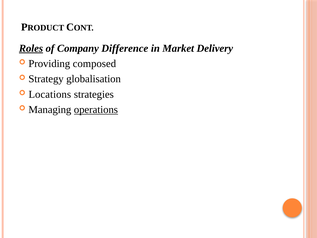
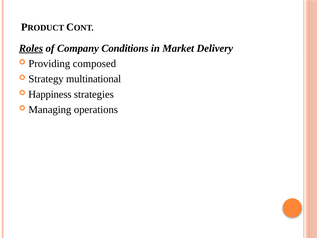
Difference: Difference -> Conditions (125, 48)
globalisation: globalisation -> multinational (94, 79)
Locations: Locations -> Happiness (50, 94)
operations underline: present -> none (96, 110)
